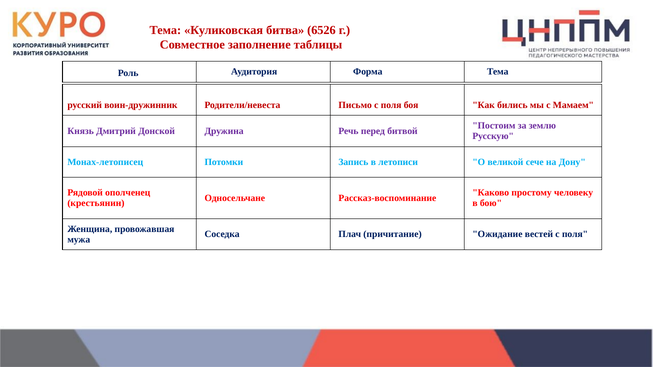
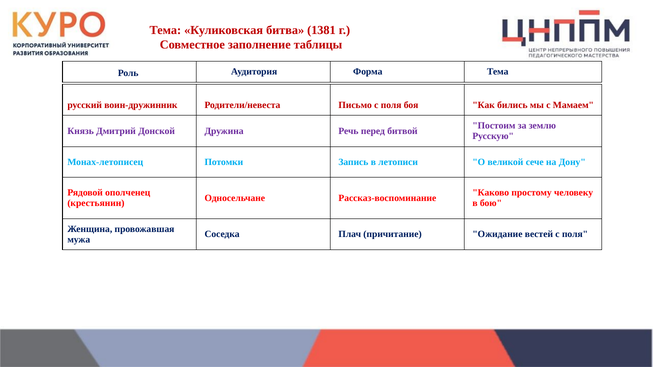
6526: 6526 -> 1381 (321, 30)
